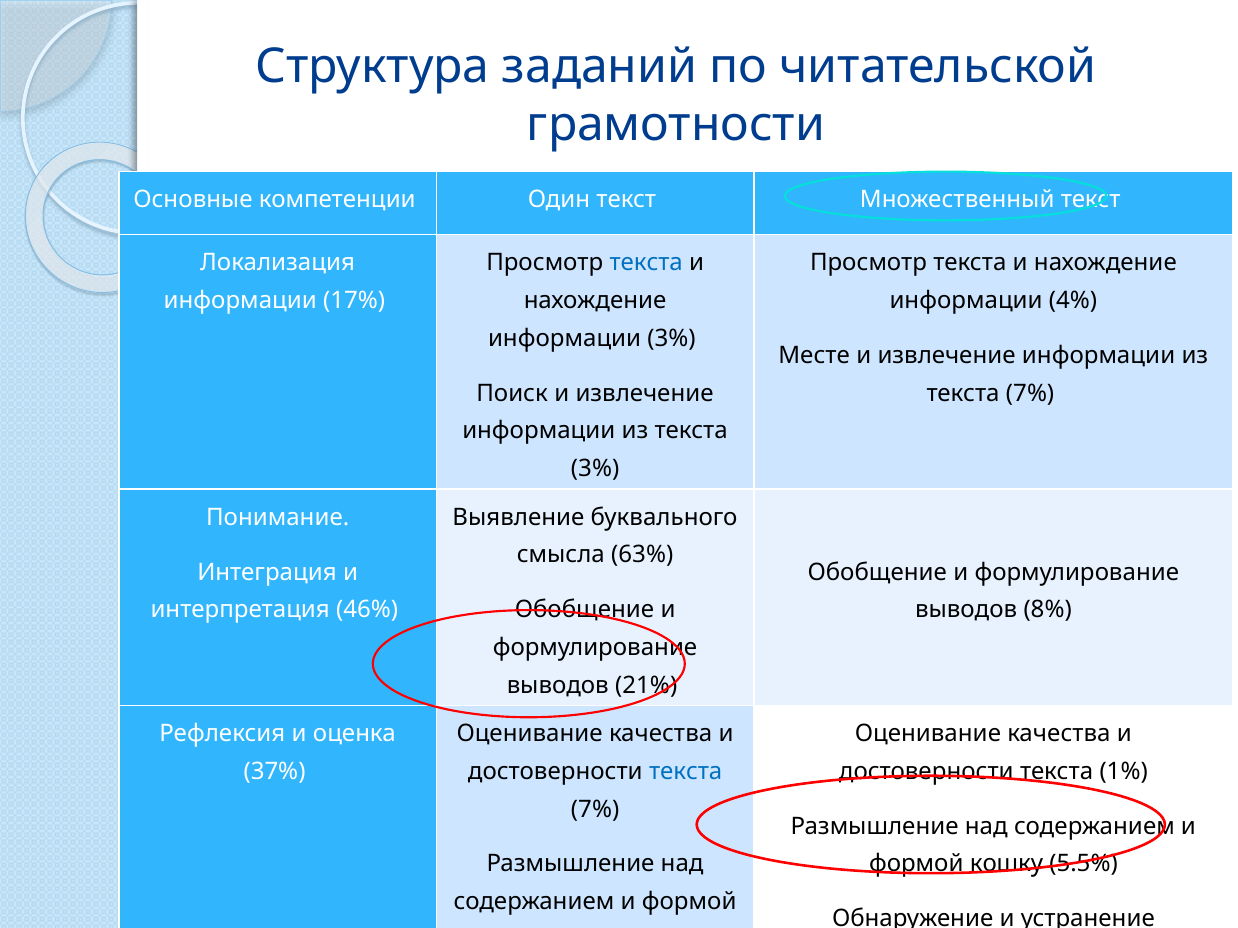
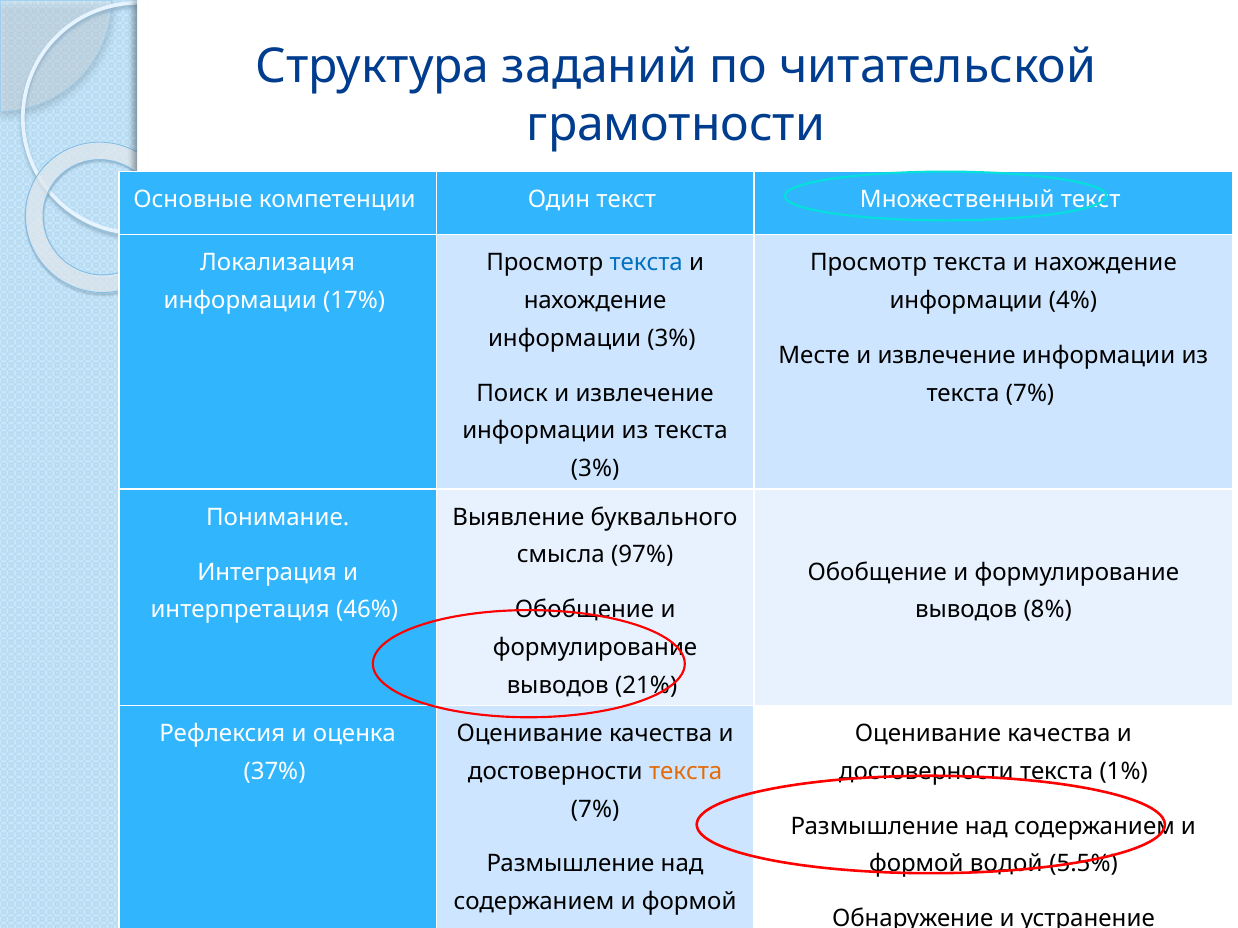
63%: 63% -> 97% (642, 555)
текста colour: blue -> orange (686, 772)
кошку: кошку -> водой (1006, 865)
